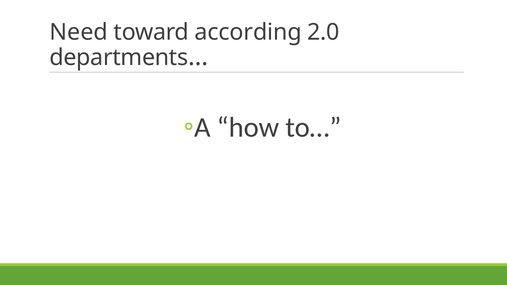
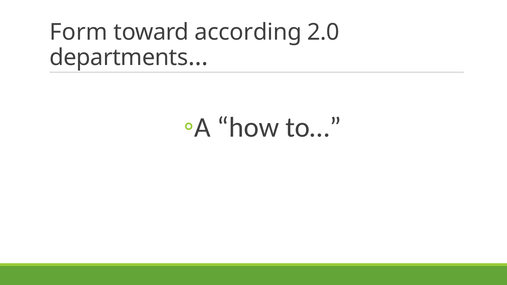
Need: Need -> Form (79, 32)
